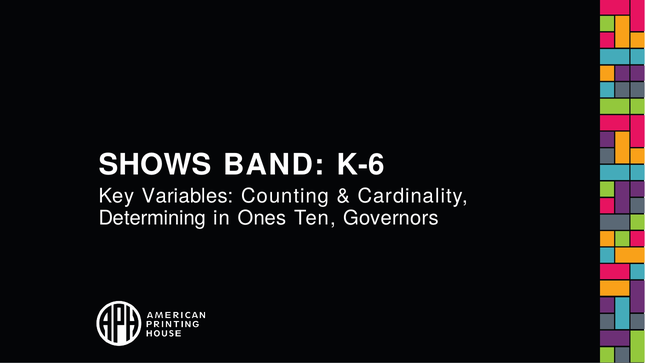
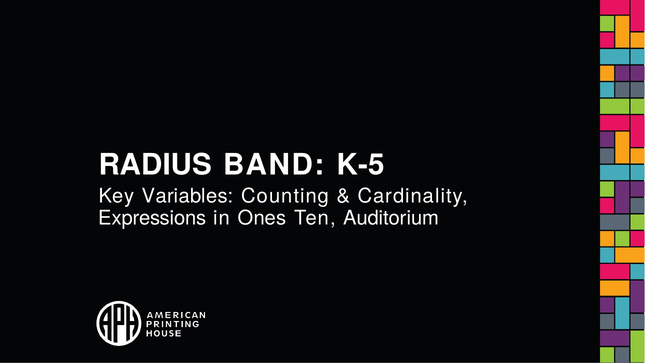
SHOWS: SHOWS -> RADIUS (155, 165)
K-6: K-6 -> K-5 (361, 165)
Determining: Determining -> Expressions (152, 218)
Governors: Governors -> Auditorium (391, 218)
